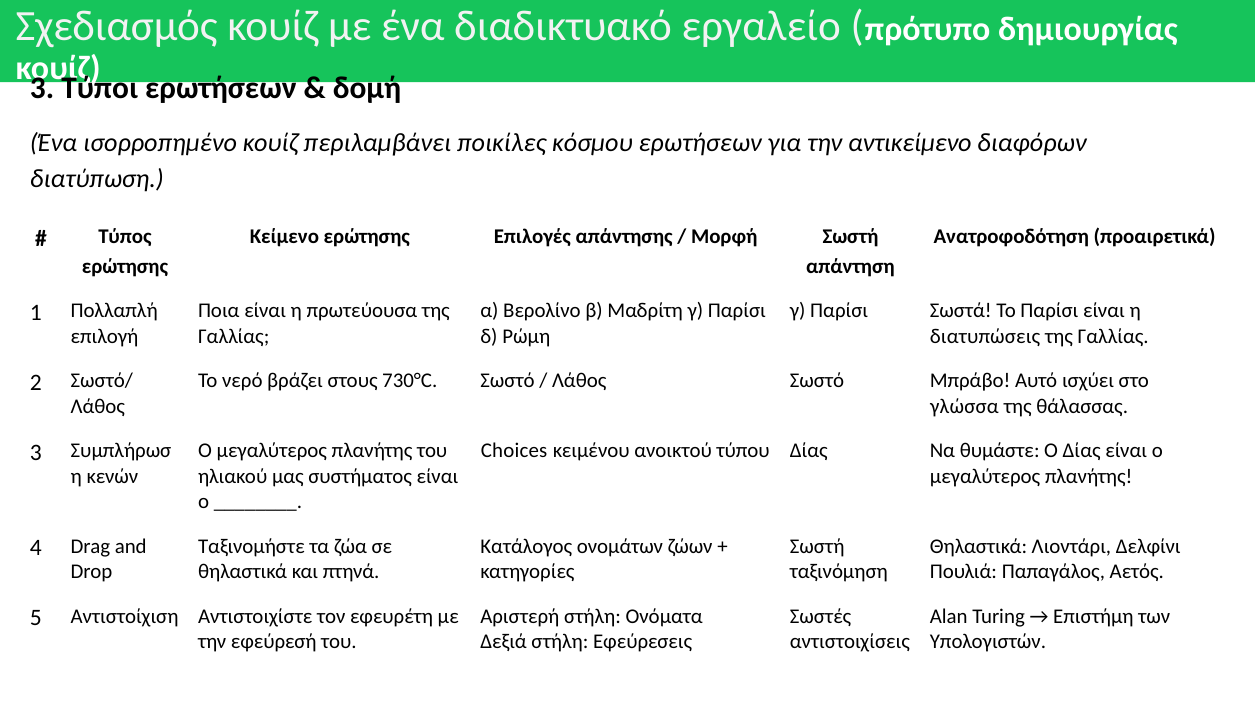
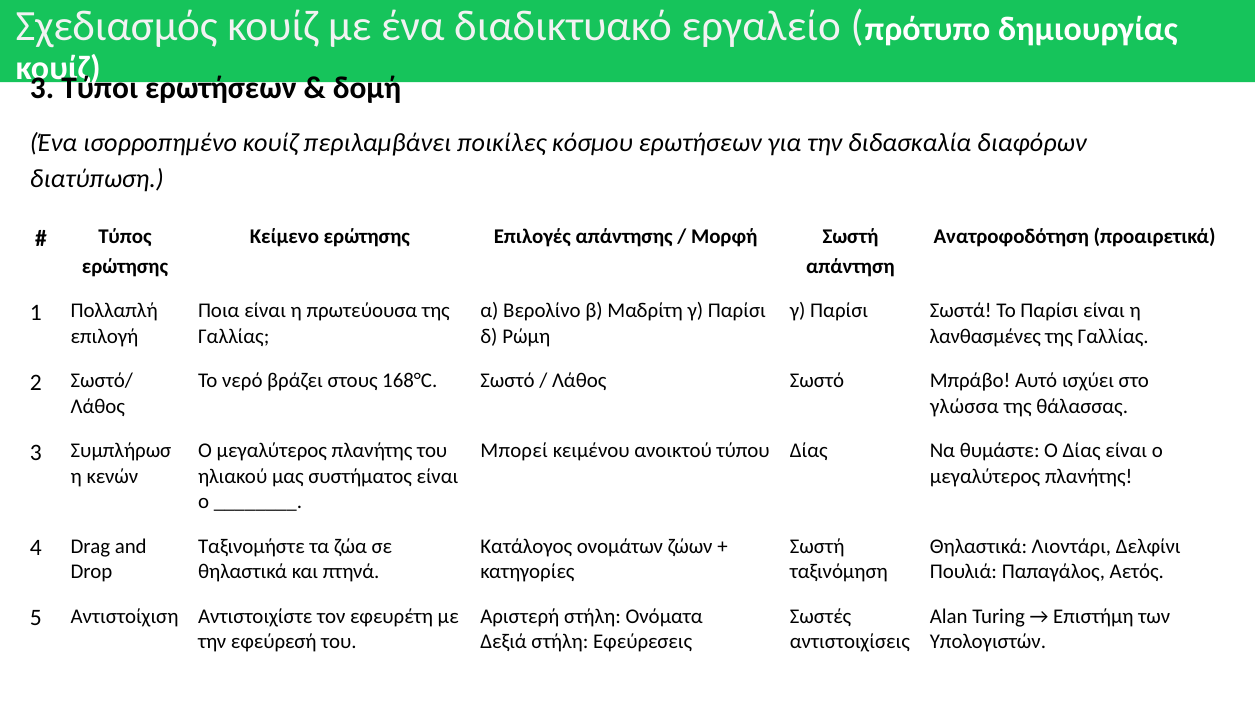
αντικείμενο: αντικείμενο -> διδασκαλία (910, 142)
διατυπώσεις: διατυπώσεις -> λανθασμένες (985, 336)
730°C: 730°C -> 168°C (410, 381)
Choices: Choices -> Μπορεί (514, 451)
